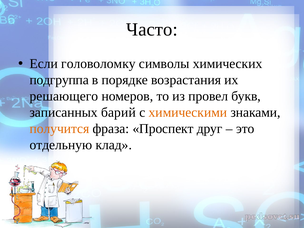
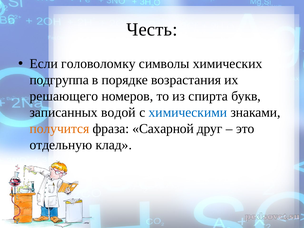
Часто: Часто -> Честь (152, 29)
провел: провел -> спирта (208, 96)
барий: барий -> водой (118, 112)
химическими colour: orange -> blue (188, 112)
Проспект: Проспект -> Сахарной (163, 129)
